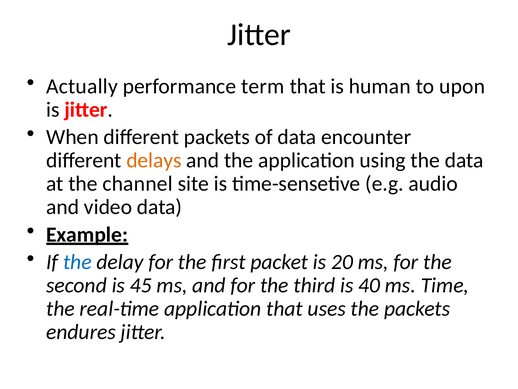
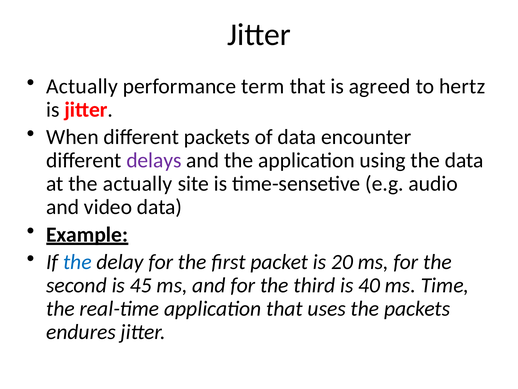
human: human -> agreed (380, 86)
upon: upon -> hertz (462, 86)
delays colour: orange -> purple (154, 160)
the channel: channel -> actually (138, 183)
